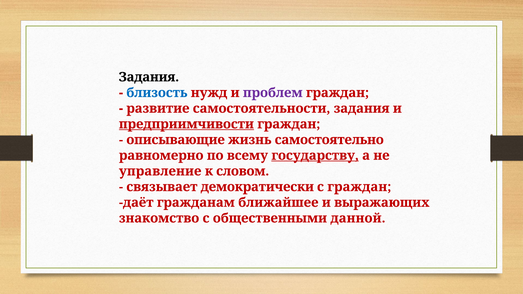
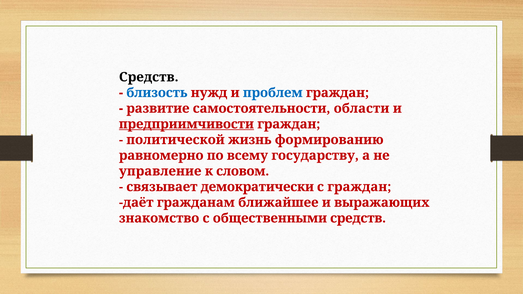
Задания: Задания -> Средств (149, 77)
проблем colour: purple -> blue (273, 93)
самостоятельности задания: задания -> области (362, 108)
описывающие: описывающие -> политической (176, 140)
самостоятельно: самостоятельно -> формированию (329, 140)
государству underline: present -> none (315, 156)
общественными данной: данной -> средств (358, 218)
